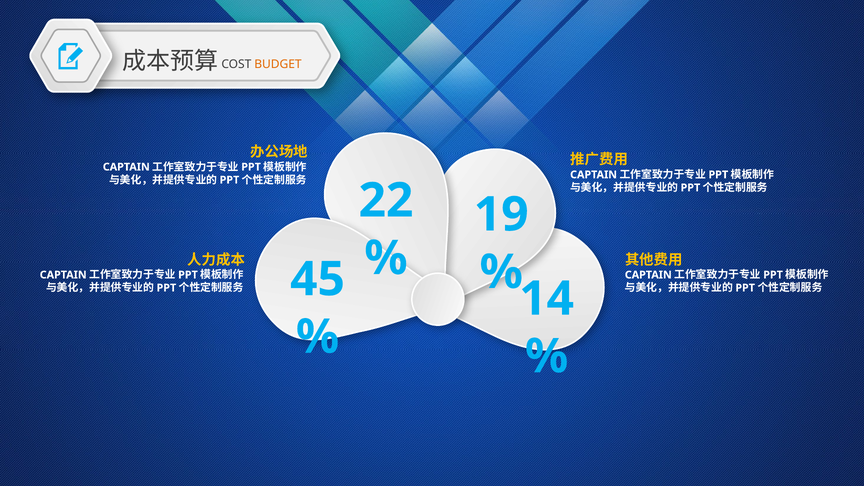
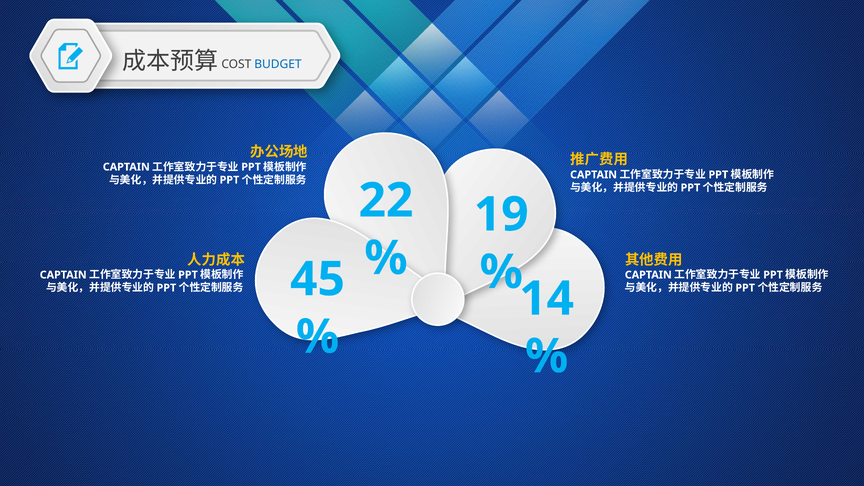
BUDGET colour: orange -> blue (278, 64)
